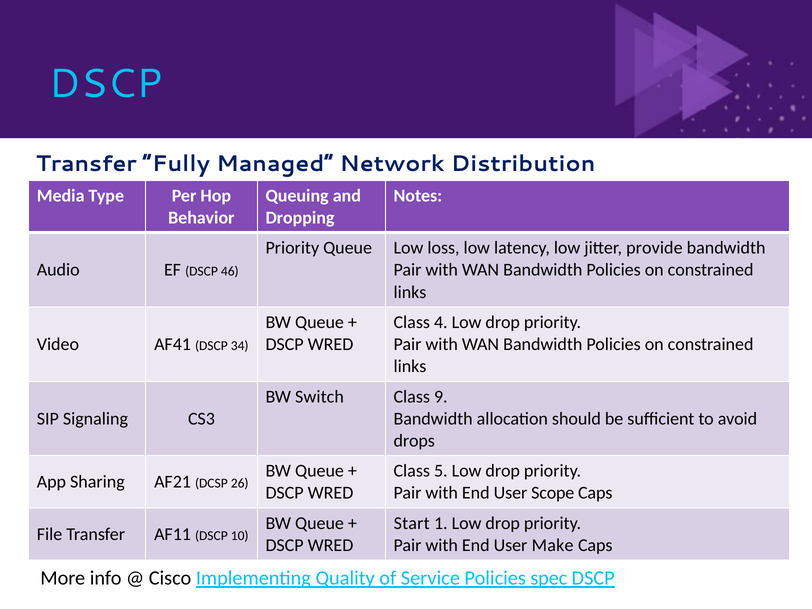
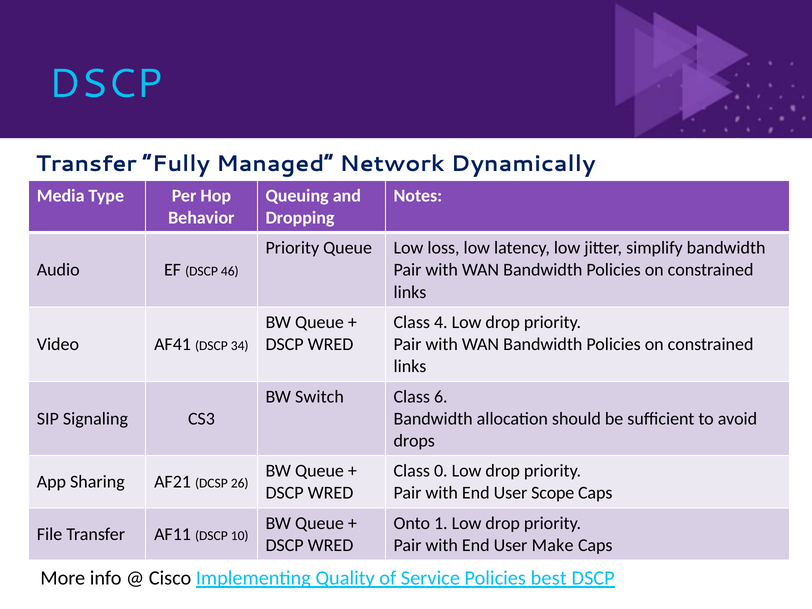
Distribution: Distribution -> Dynamically (523, 164)
provide: provide -> simplify (654, 248)
9: 9 -> 6 (441, 397)
5: 5 -> 0 (441, 471)
Start: Start -> Onto (412, 523)
spec: spec -> best (549, 578)
